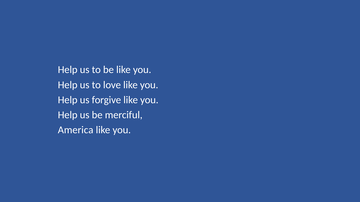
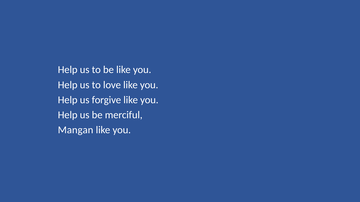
America: America -> Mangan (76, 130)
